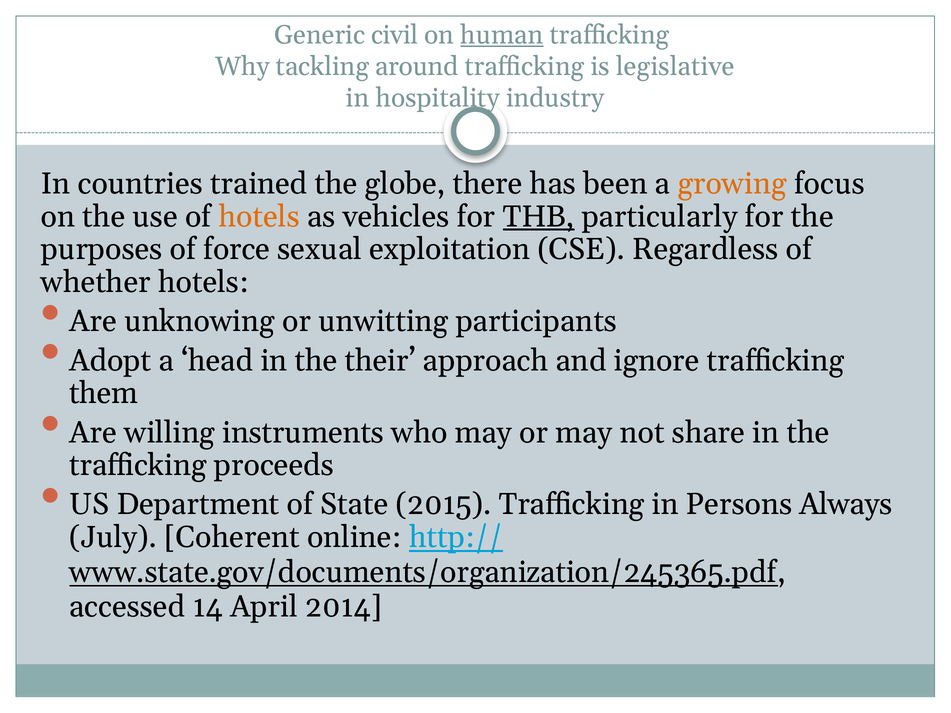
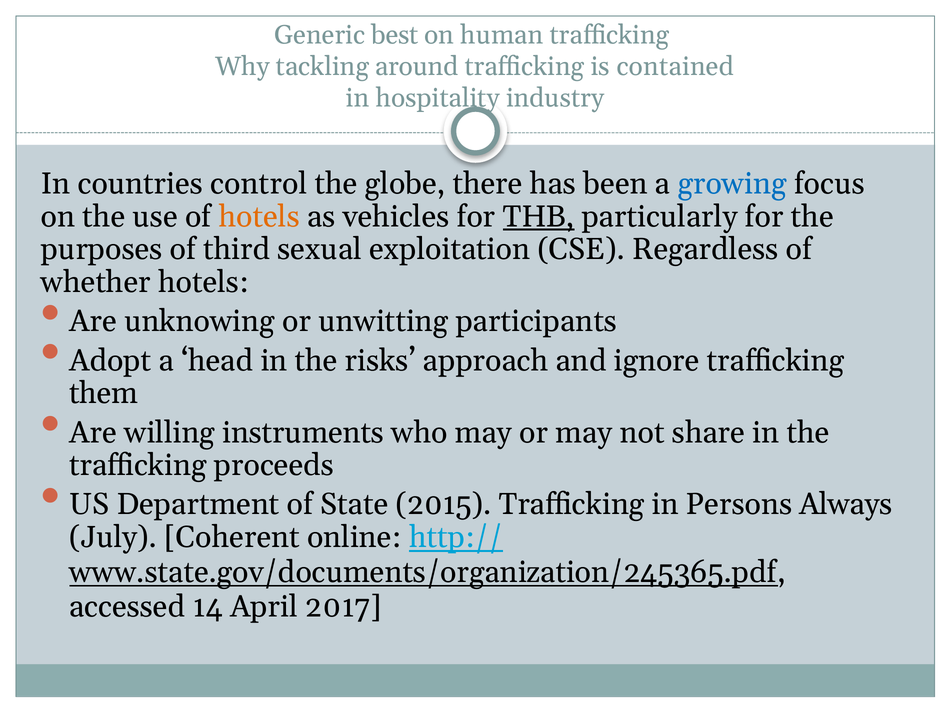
civil: civil -> best (395, 35)
human underline: present -> none (502, 35)
legislative: legislative -> contained (675, 67)
trained: trained -> control (259, 184)
growing colour: orange -> blue (732, 184)
force: force -> third (237, 249)
their: their -> risks (380, 361)
2014: 2014 -> 2017 (344, 607)
